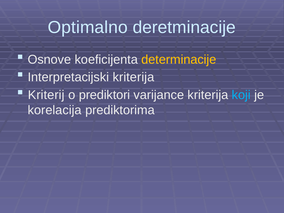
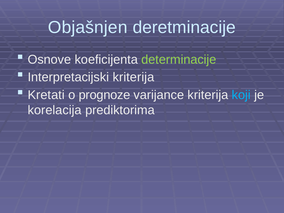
Optimalno: Optimalno -> Objašnjen (88, 27)
determinacije colour: yellow -> light green (179, 60)
Kriterij: Kriterij -> Kretati (46, 95)
prediktori: prediktori -> prognoze (105, 95)
